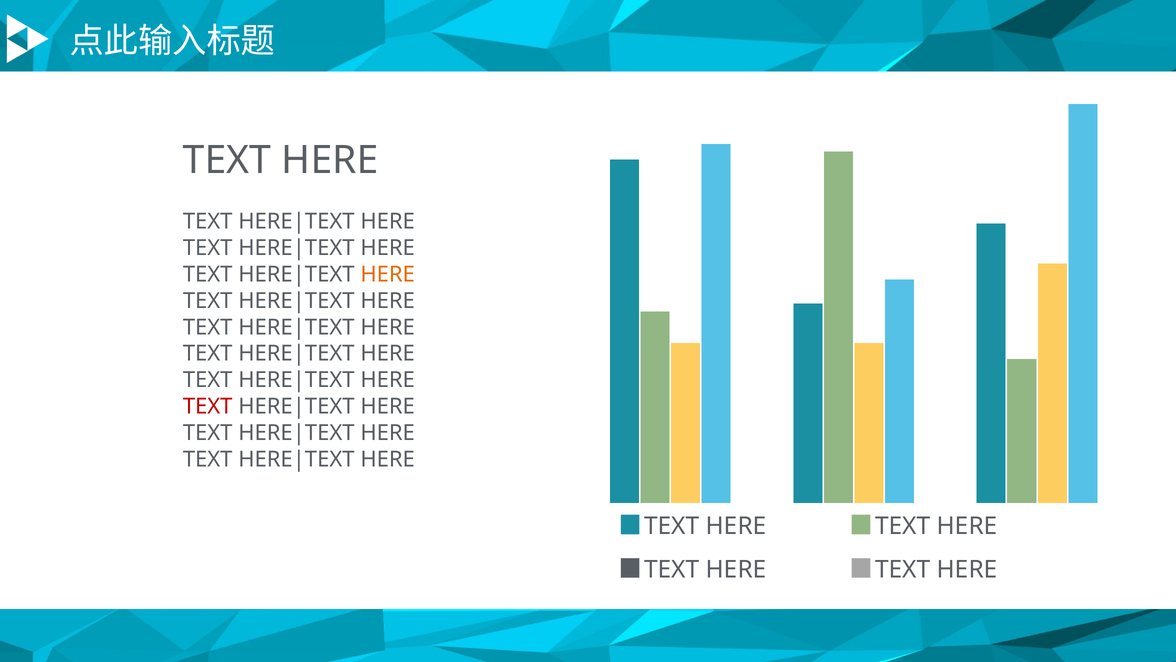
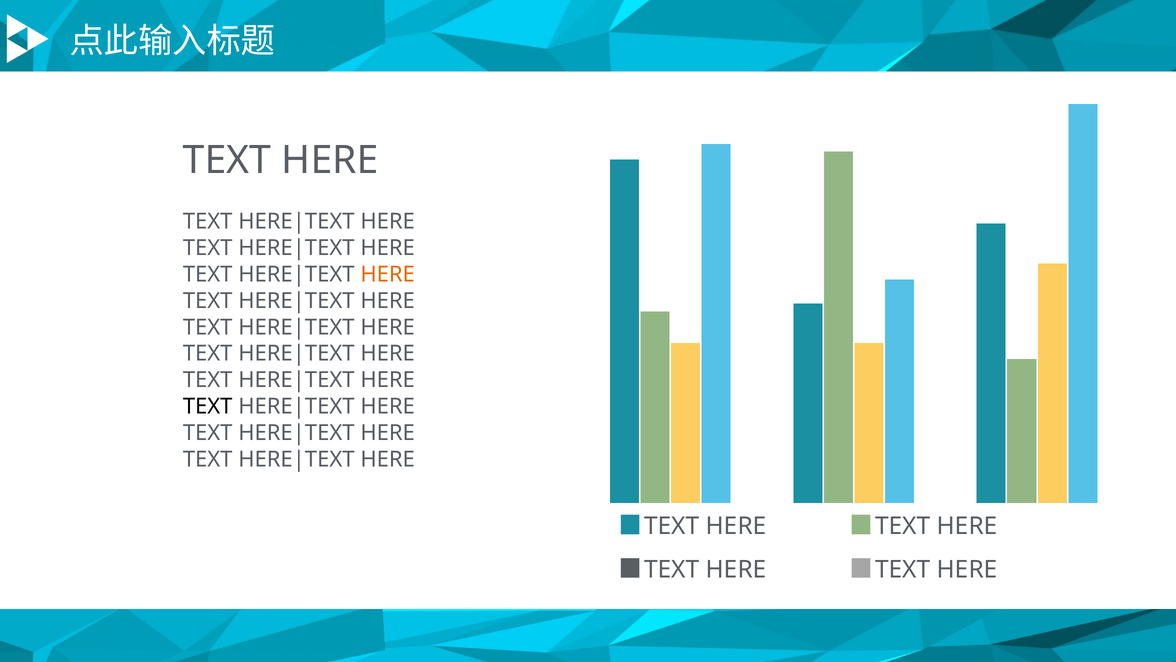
TEXT colour: red -> black (208, 406)
